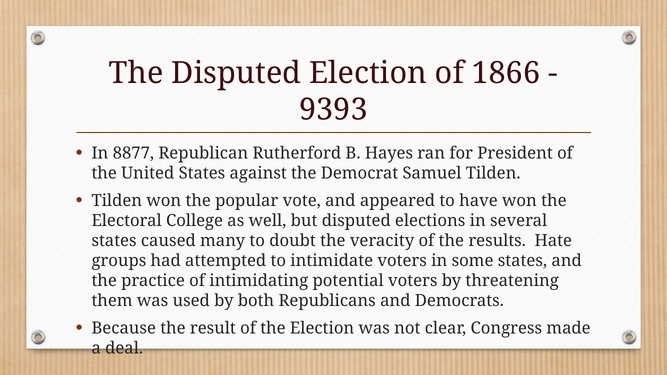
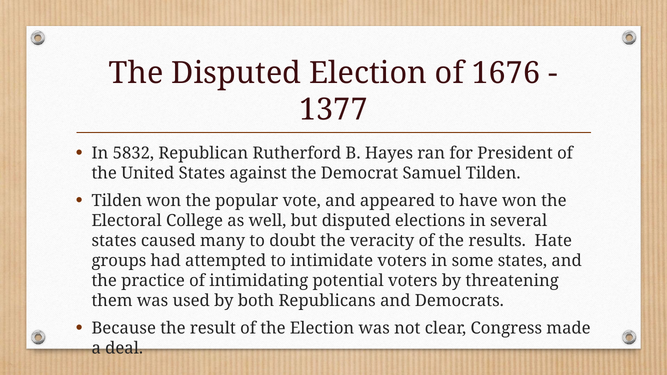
1866: 1866 -> 1676 (506, 73)
9393: 9393 -> 1377 (333, 110)
8877: 8877 -> 5832 (133, 154)
